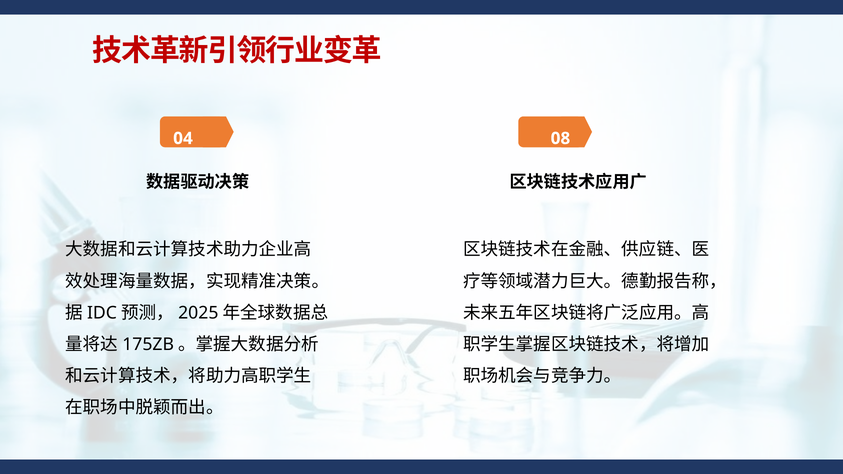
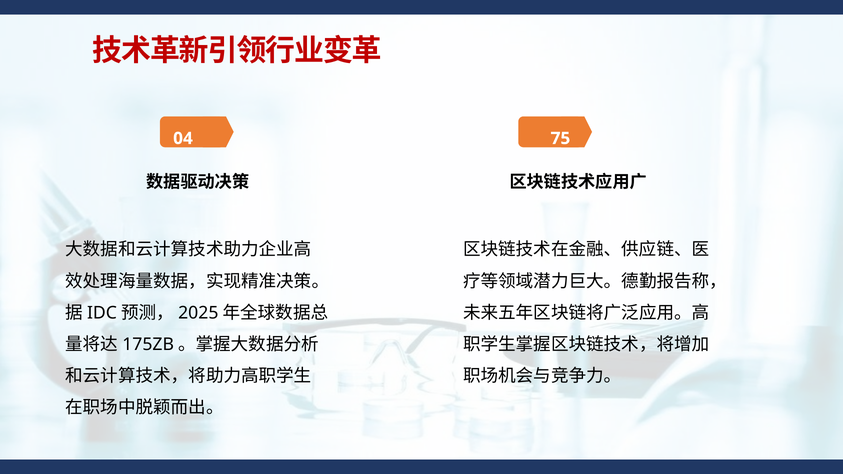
08: 08 -> 75 (560, 138)
